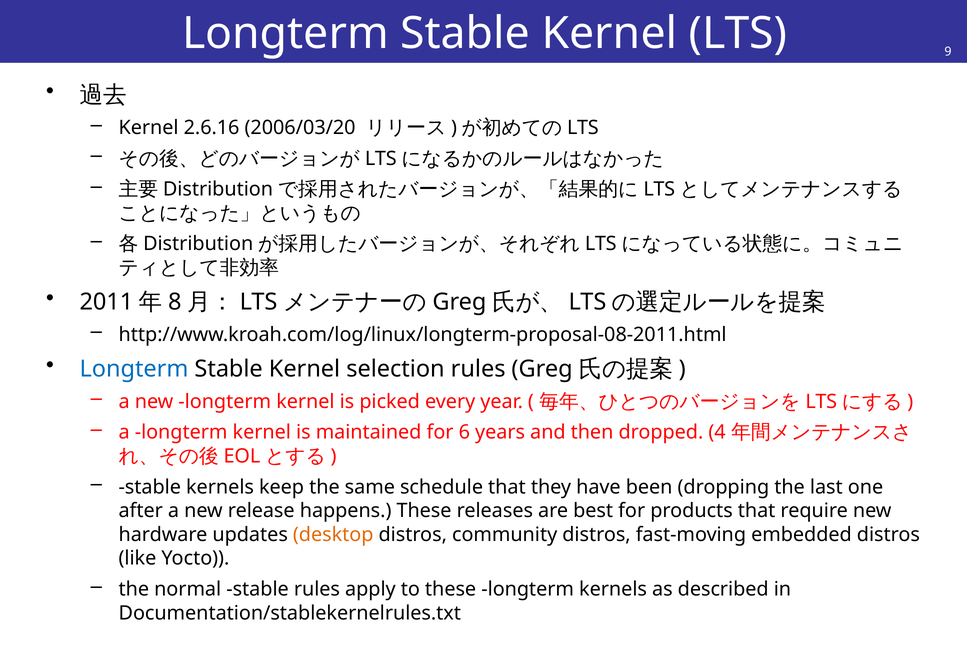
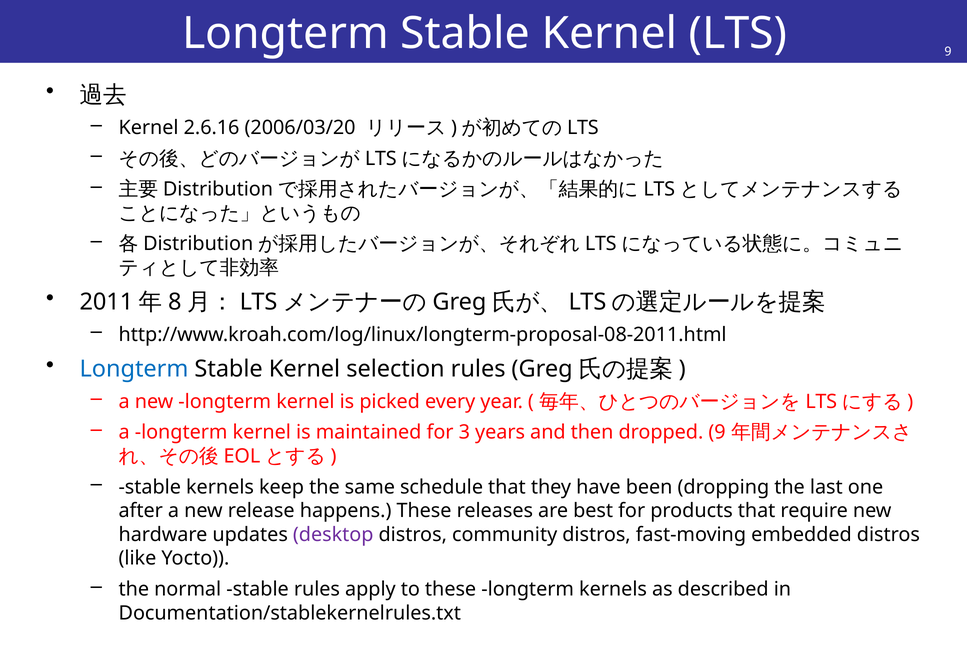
6: 6 -> 3 (464, 432)
dropped 4: 4 -> 9 (717, 432)
desktop colour: orange -> purple (333, 534)
